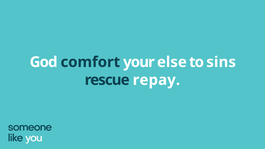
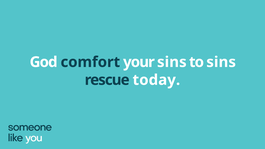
your else: else -> sins (172, 62)
repay: repay -> today (156, 80)
